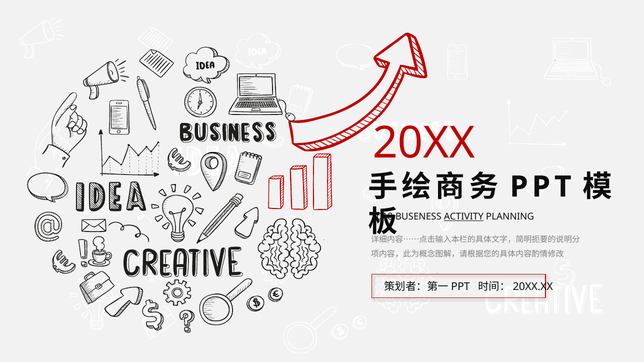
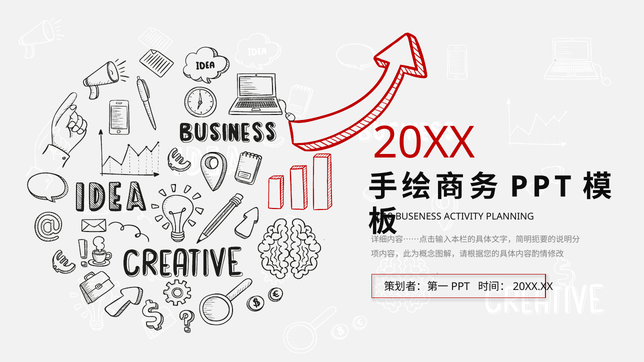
ACTIVITY underline: present -> none (464, 217)
